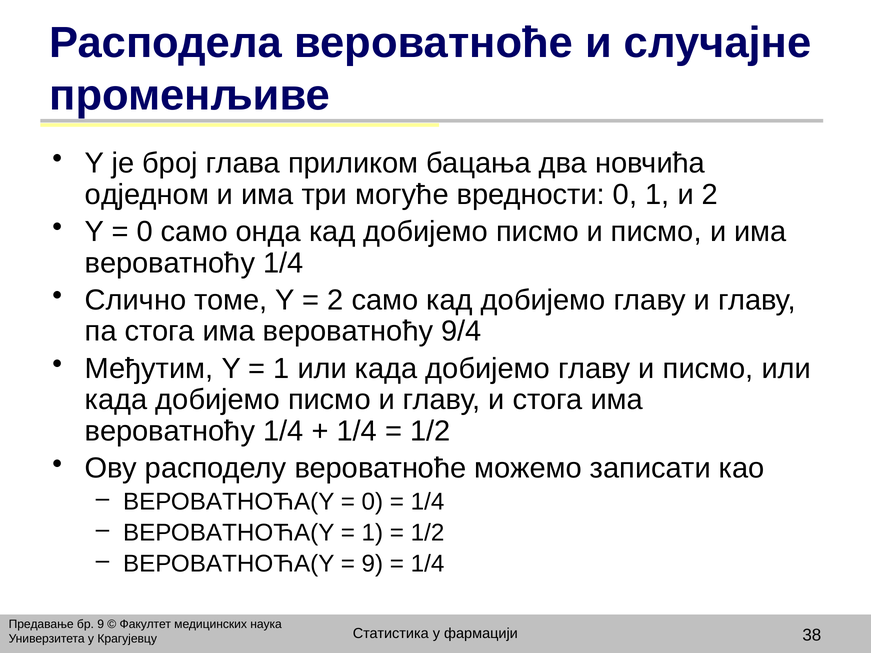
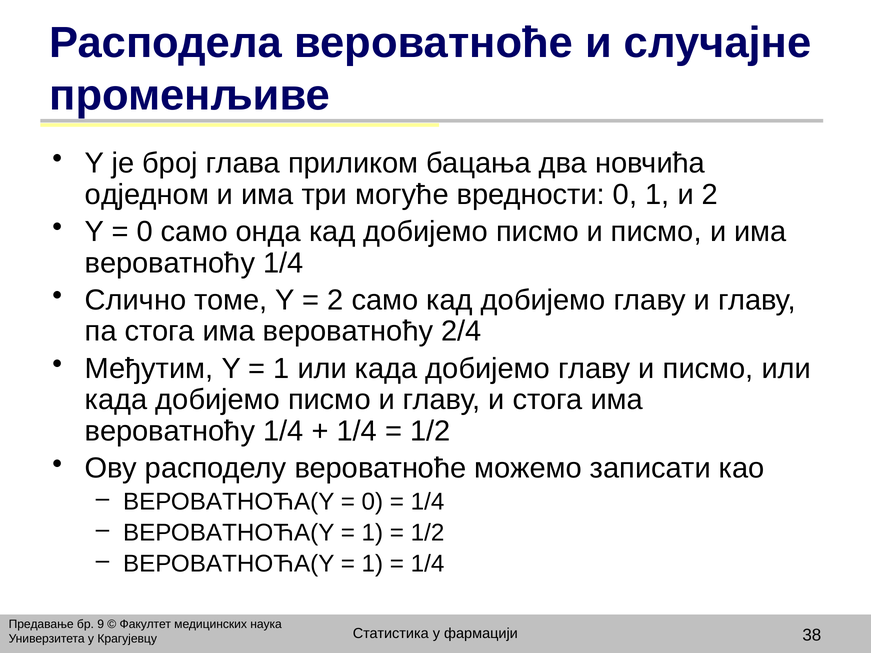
9/4: 9/4 -> 2/4 (461, 332)
9: 9 -> 1 (372, 564)
